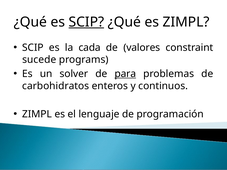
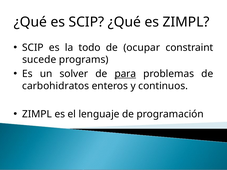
SCIP underline: present -> none (86, 22)
cada: cada -> todo (90, 48)
valores: valores -> ocupar (142, 48)
